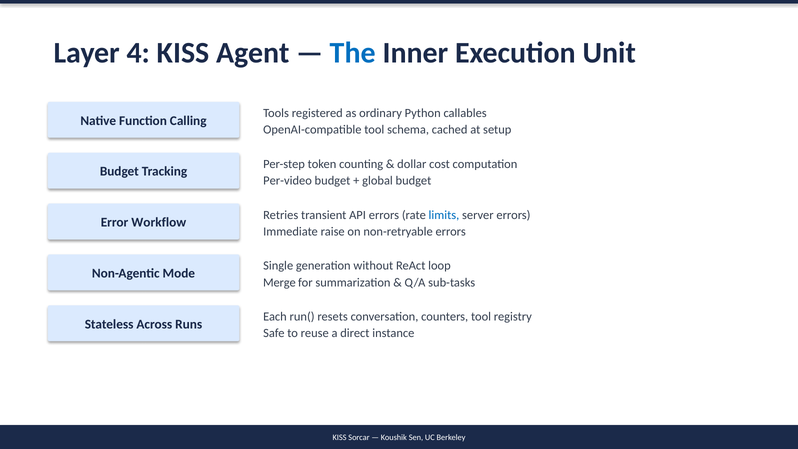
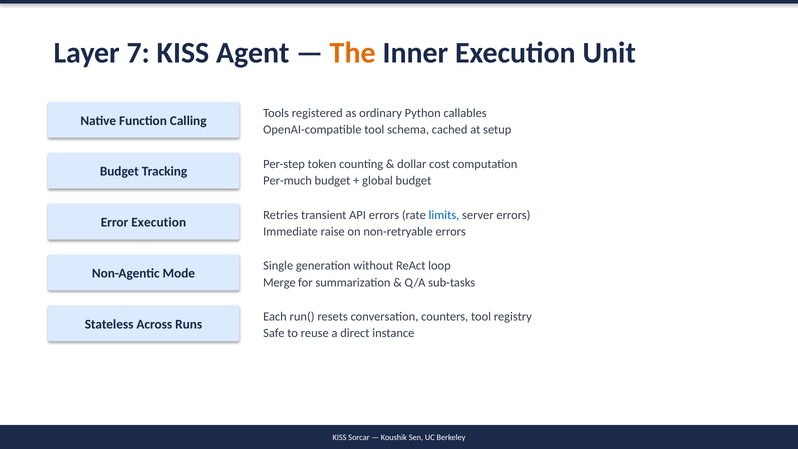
4: 4 -> 7 (139, 53)
The colour: blue -> orange (353, 53)
Per-video: Per-video -> Per-much (288, 181)
Error Workflow: Workflow -> Execution (159, 222)
